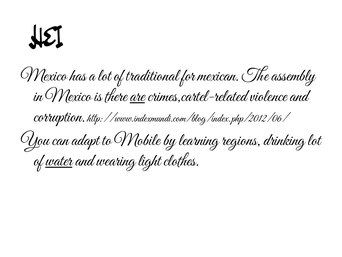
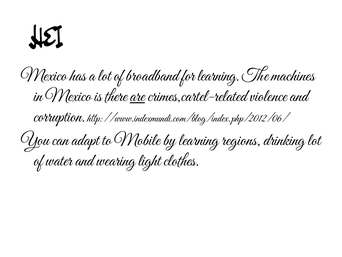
traditional: traditional -> broadband (152, 75)
for mexican: mexican -> learning (218, 75)
assembly: assembly -> machines (293, 75)
water underline: present -> none (59, 160)
